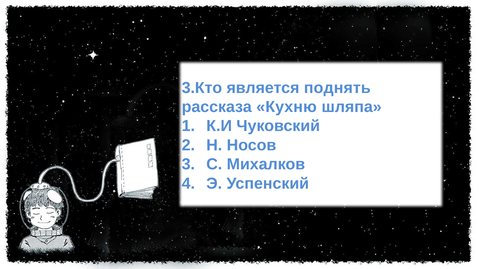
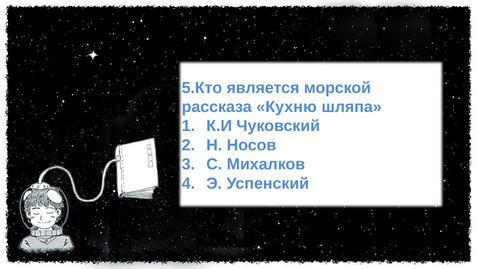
3.Кто: 3.Кто -> 5.Кто (202, 88)
поднять: поднять -> морской (337, 88)
